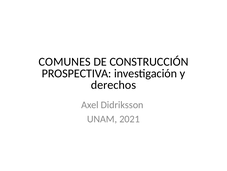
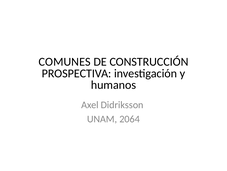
derechos: derechos -> humanos (113, 85)
2021: 2021 -> 2064 (130, 118)
